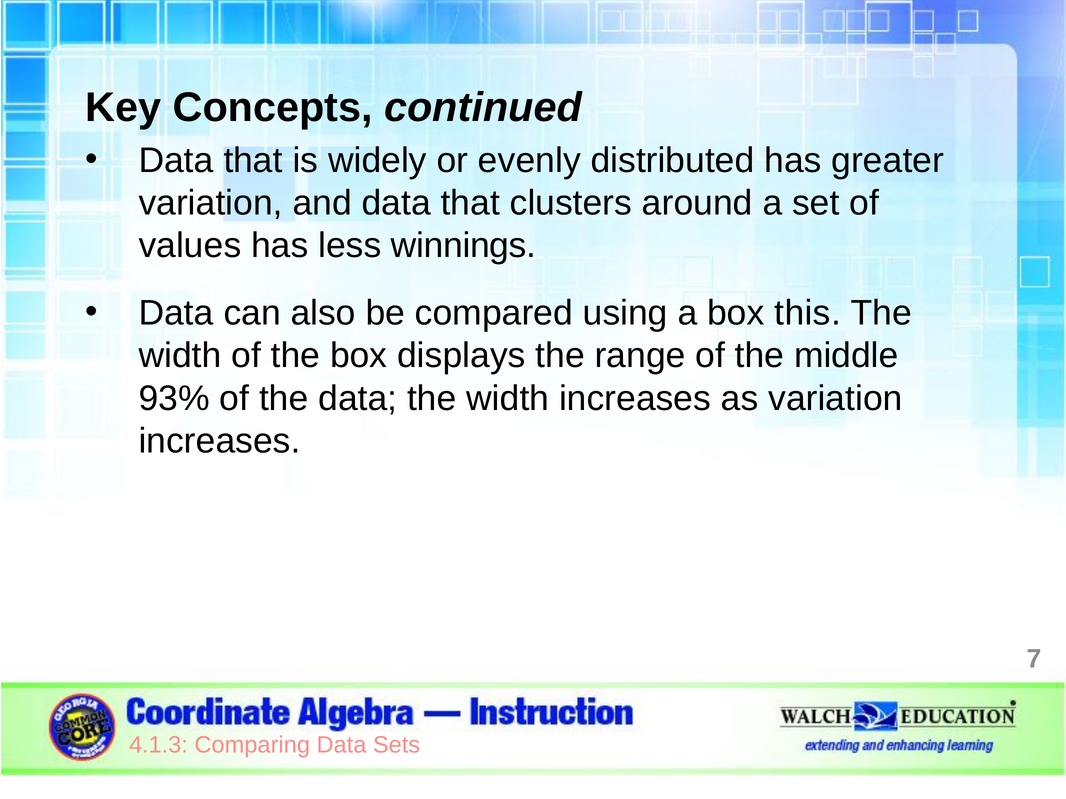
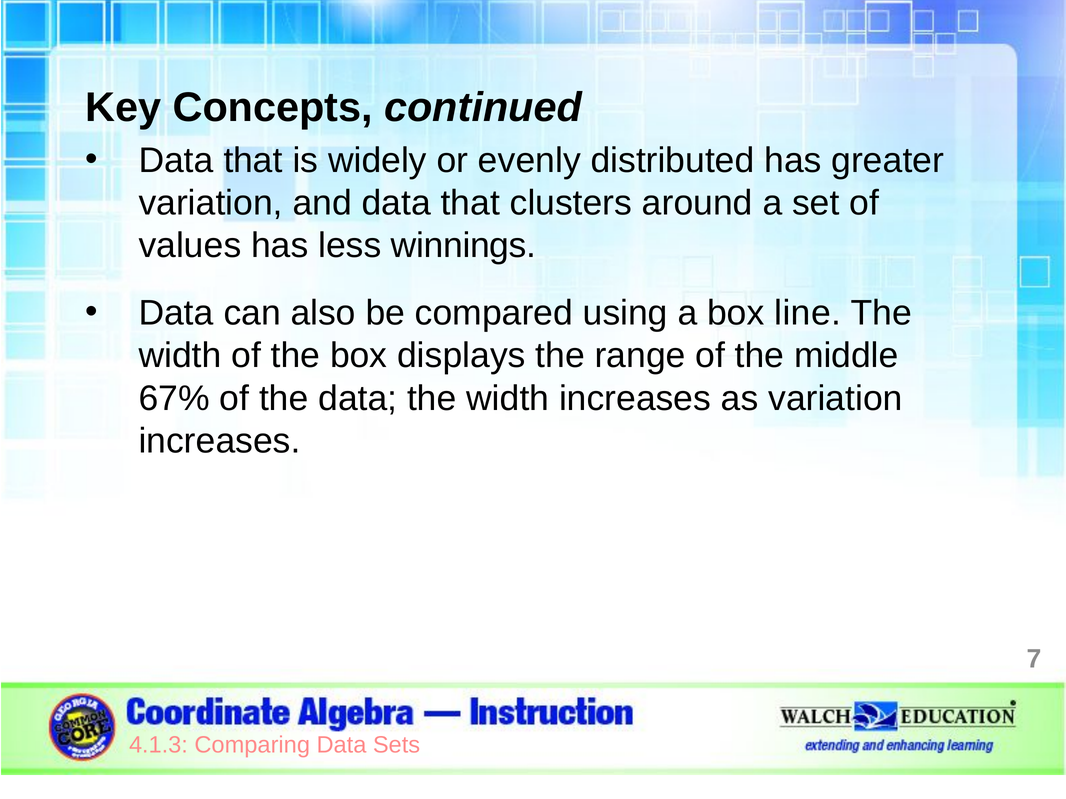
this: this -> line (808, 313)
93%: 93% -> 67% (174, 399)
